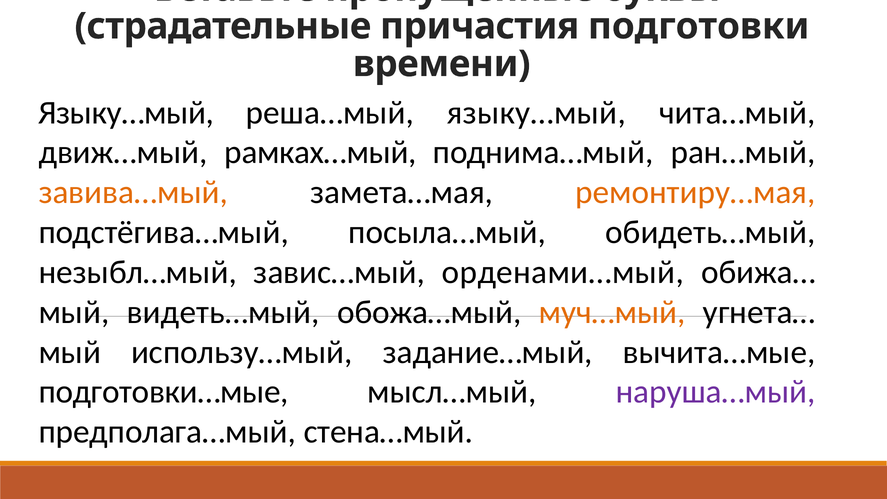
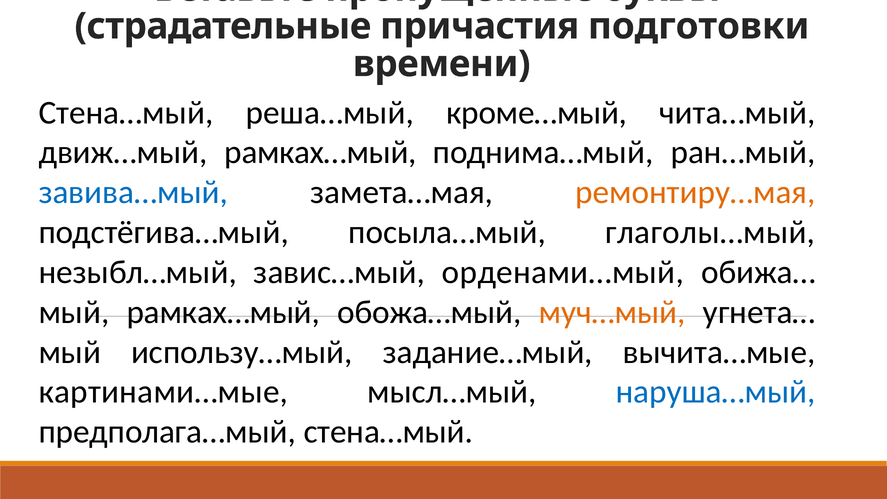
Языку…мый: Языку…мый -> Стена…мый (126, 113)
реша…мый языку…мый: языку…мый -> кроме…мый (537, 113)
завива…мый colour: orange -> blue (133, 192)
обидеть…мый: обидеть…мый -> глаголы…мый (710, 232)
видеть…мый: видеть…мый -> рамках…мый (223, 312)
подготовки…мые: подготовки…мые -> картинами…мые (163, 392)
наруша…мый colour: purple -> blue (716, 392)
